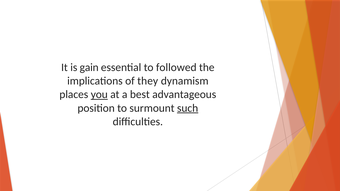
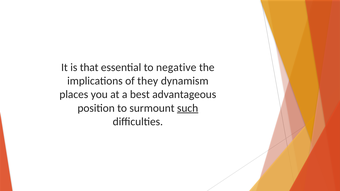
gain: gain -> that (89, 67)
followed: followed -> negative (176, 67)
you underline: present -> none (99, 95)
